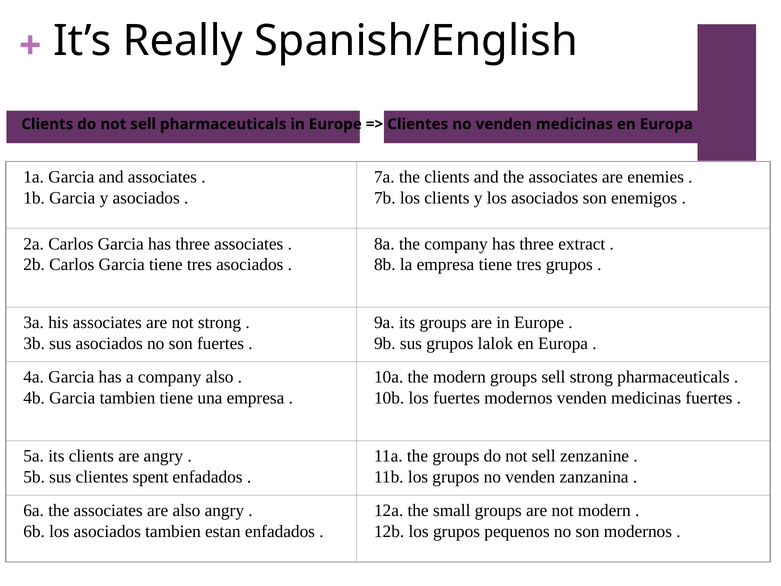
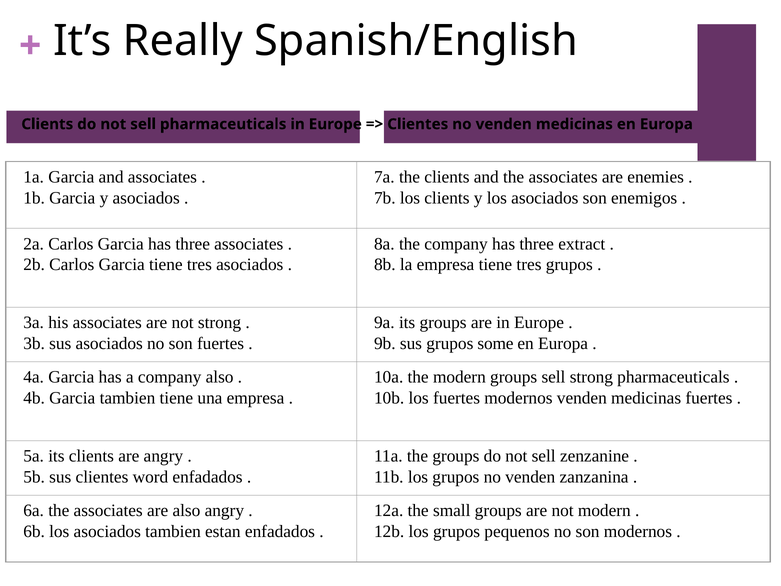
lalok: lalok -> some (495, 343)
spent: spent -> word (150, 477)
